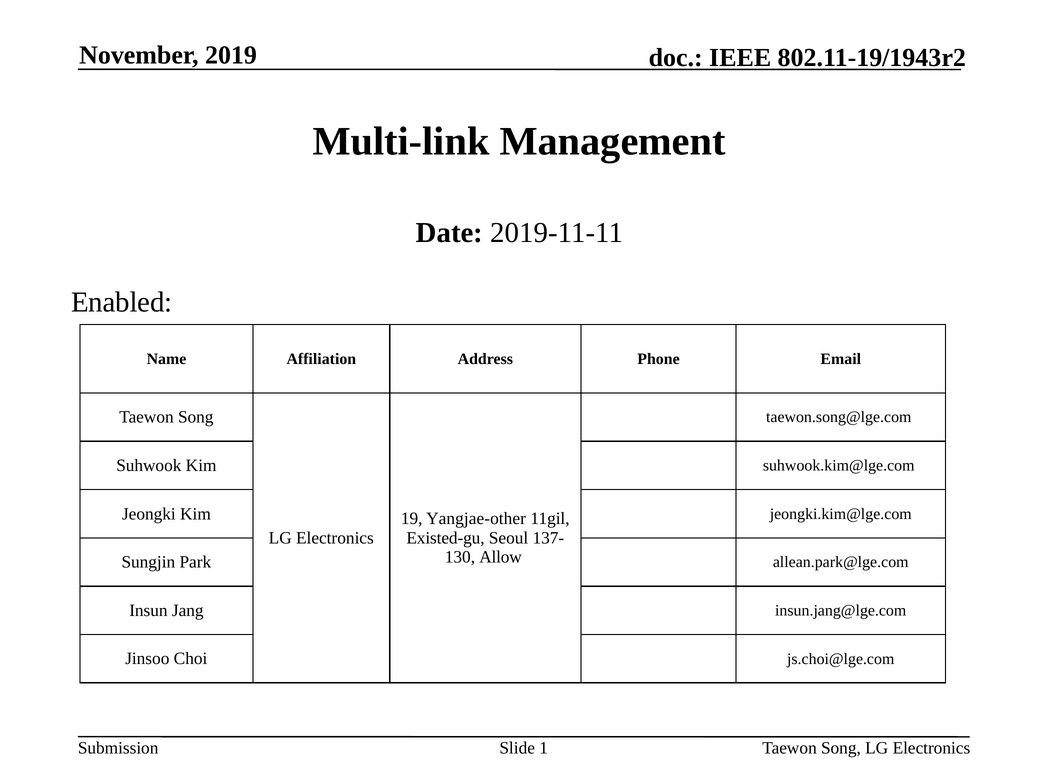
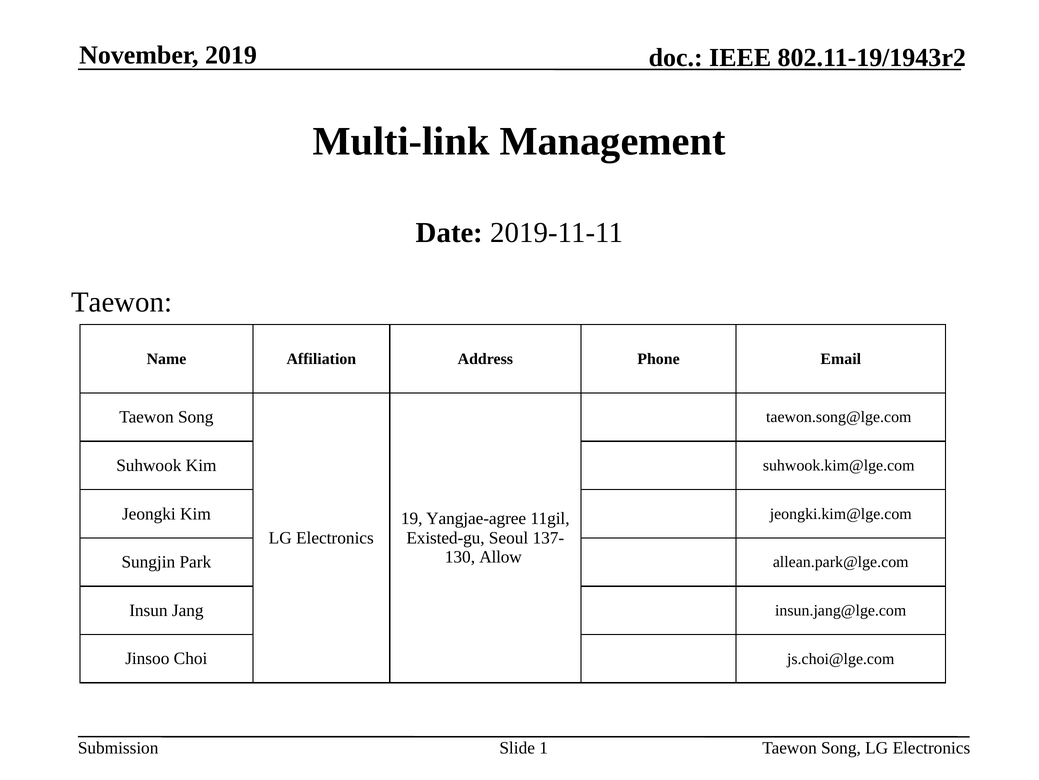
Enabled: Enabled -> Taewon (122, 302)
Yangjae-other: Yangjae-other -> Yangjae-agree (476, 518)
